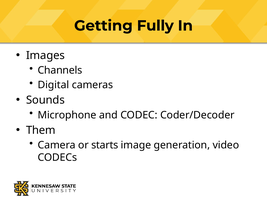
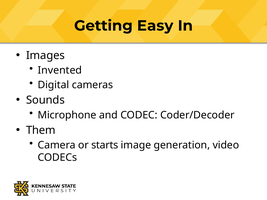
Fully: Fully -> Easy (155, 26)
Channels: Channels -> Invented (60, 70)
